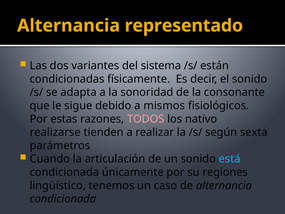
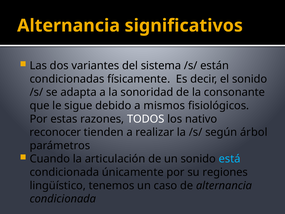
representado: representado -> significativos (184, 26)
TODOS colour: pink -> white (146, 119)
realizarse: realizarse -> reconocer (55, 132)
sexta: sexta -> árbol (254, 132)
